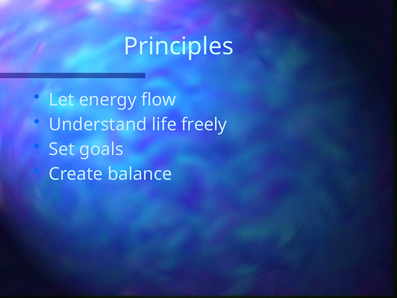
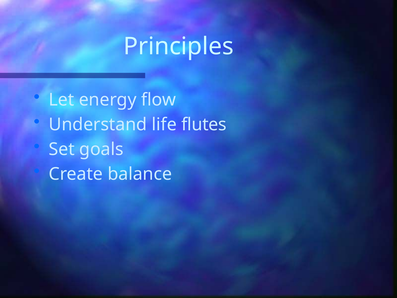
freely: freely -> flutes (204, 125)
